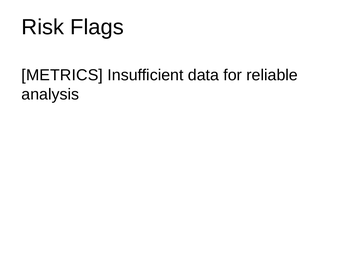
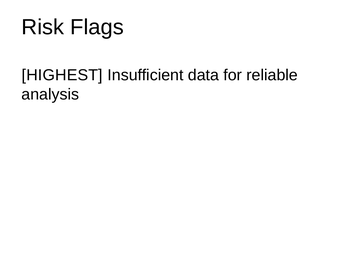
METRICS: METRICS -> HIGHEST (62, 75)
